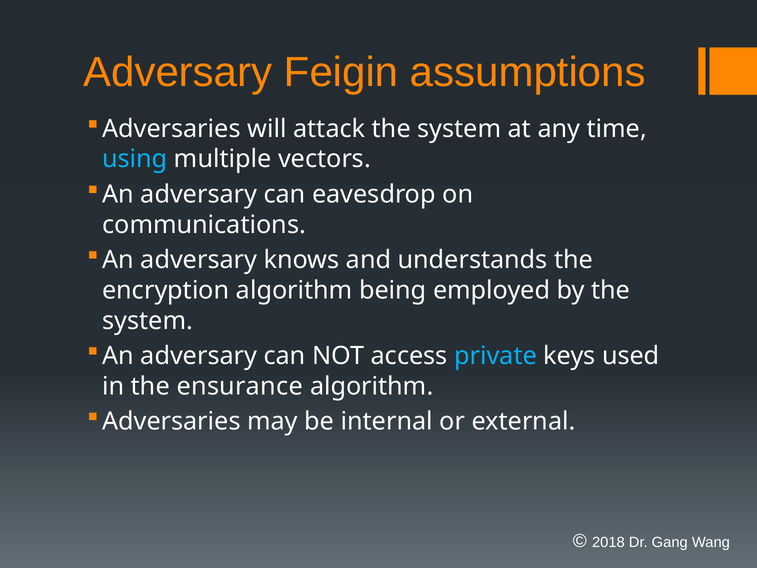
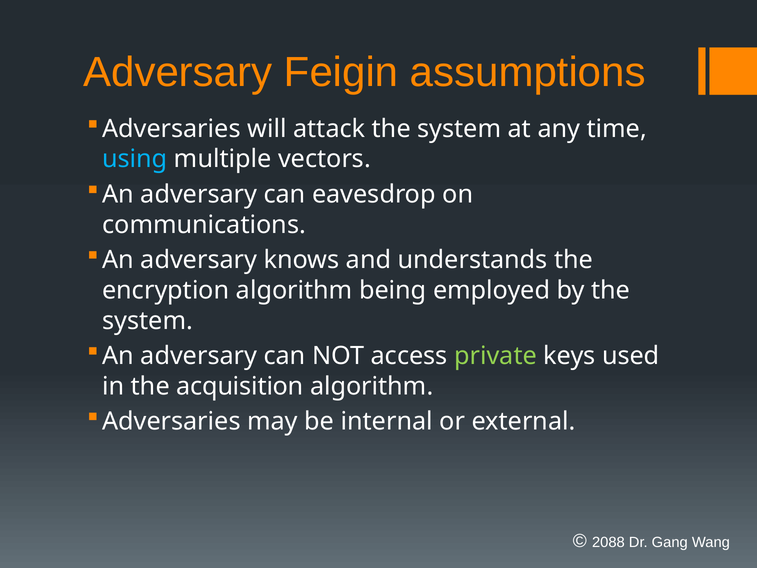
private colour: light blue -> light green (496, 356)
ensurance: ensurance -> acquisition (240, 386)
2018: 2018 -> 2088 (608, 542)
